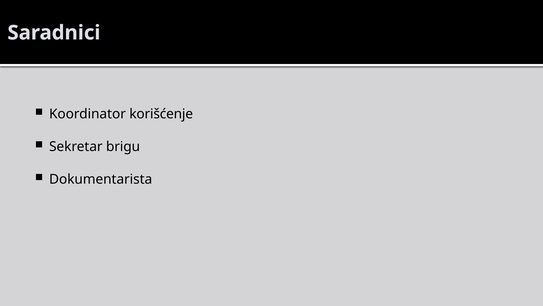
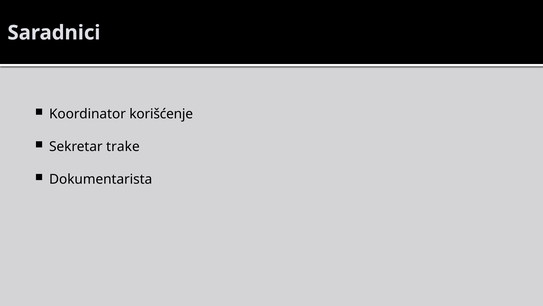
brigu: brigu -> trake (123, 147)
